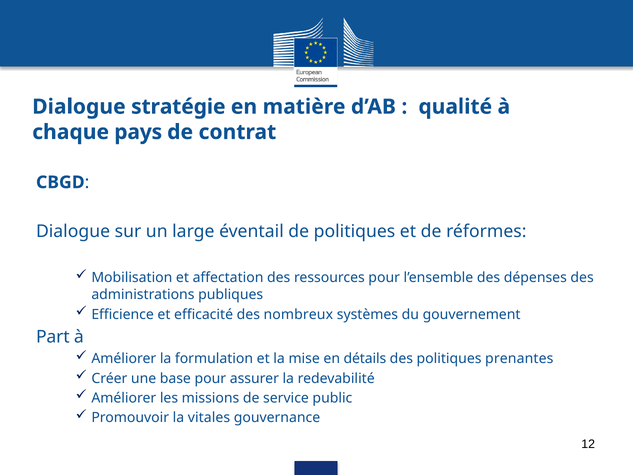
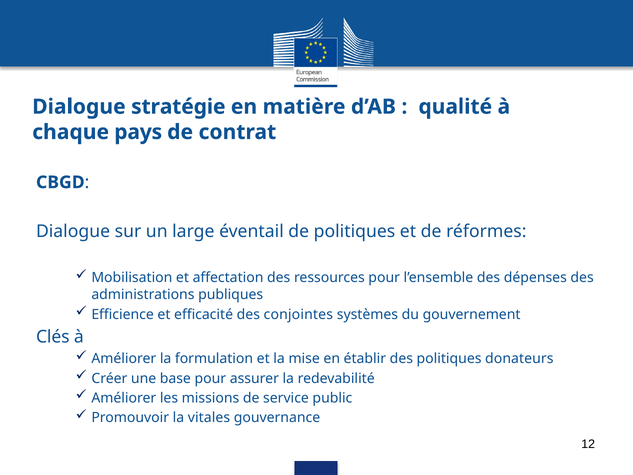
nombreux: nombreux -> conjointes (298, 314)
Part: Part -> Clés (53, 337)
détails: détails -> établir (365, 359)
prenantes: prenantes -> donateurs (519, 359)
